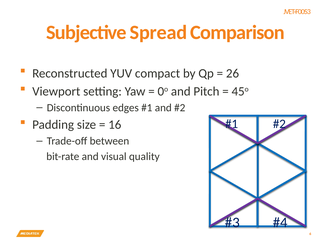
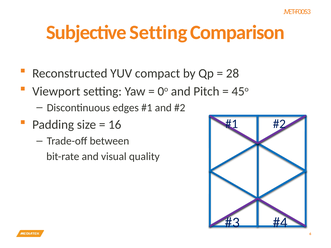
Subjective Spread: Spread -> Setting (158, 33)
26: 26 -> 28 (233, 73)
